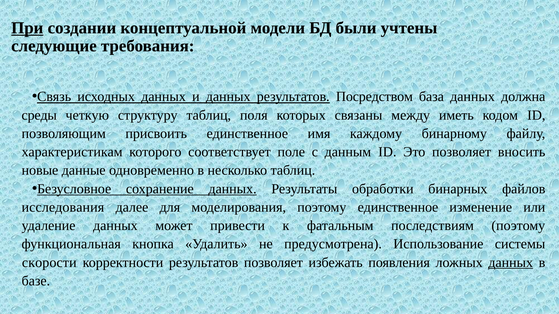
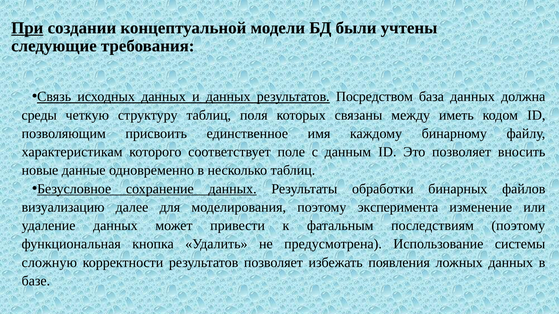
исследования: исследования -> визуализацию (63, 207)
поэтому единственное: единственное -> эксперимента (398, 207)
скорости: скорости -> сложную (49, 263)
данных underline: present -> none (511, 263)
